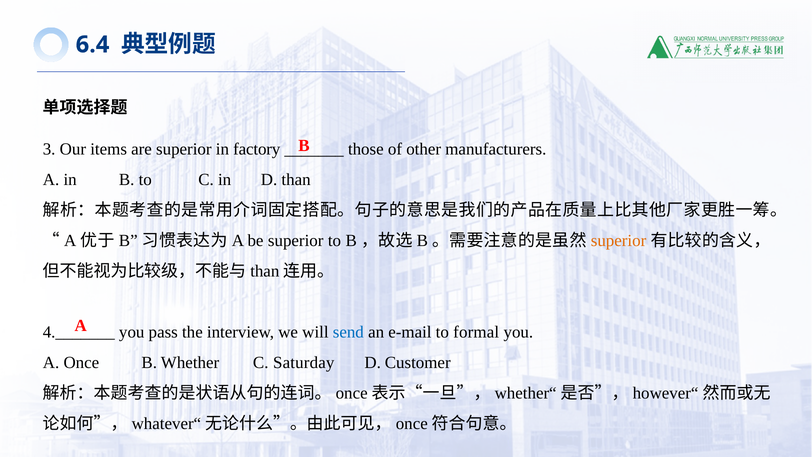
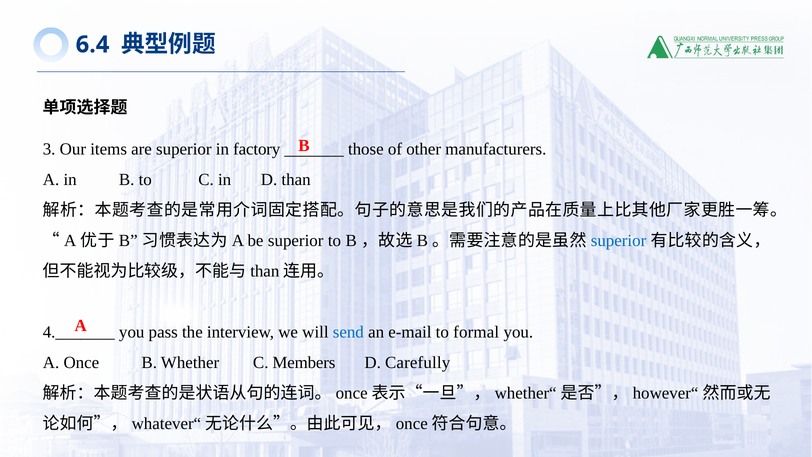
superior colour: orange -> blue (619, 241)
Saturday: Saturday -> Members (304, 362)
Customer: Customer -> Carefully (418, 362)
